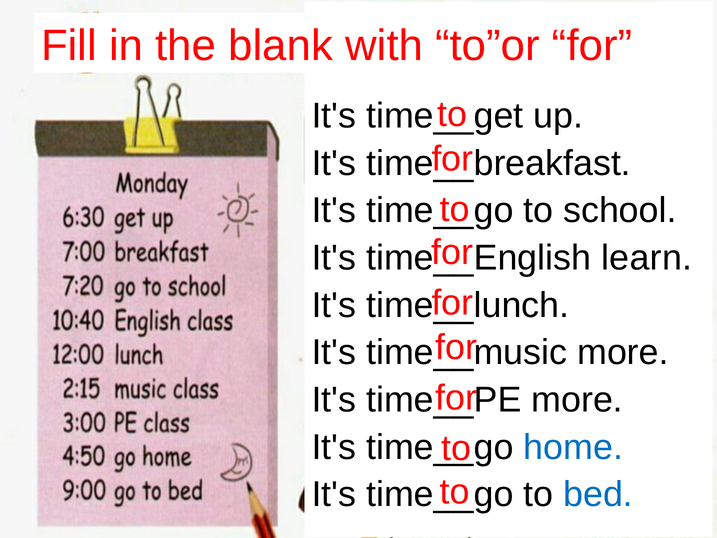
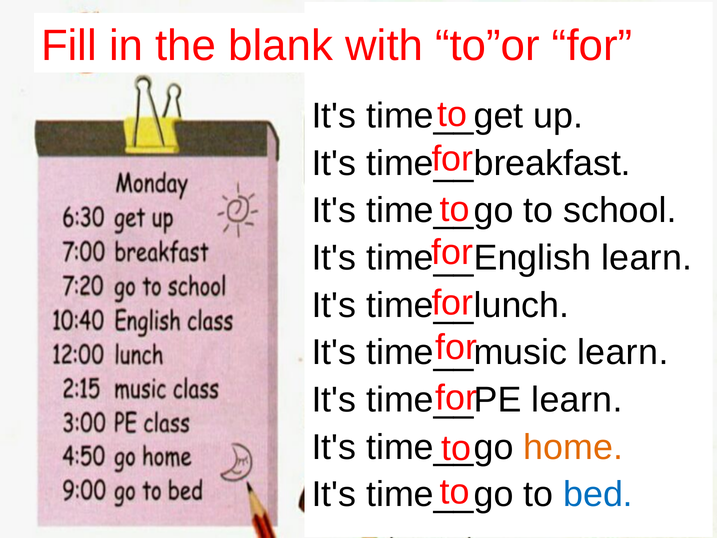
more: more -> learn (623, 352)
more: more -> learn (577, 400)
home colour: blue -> orange (573, 447)
